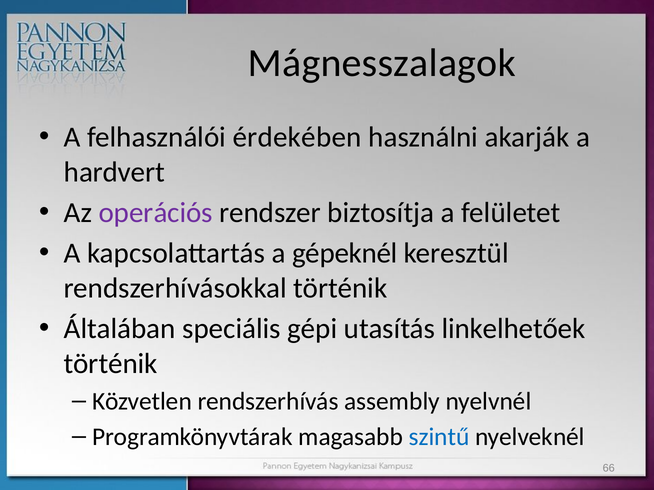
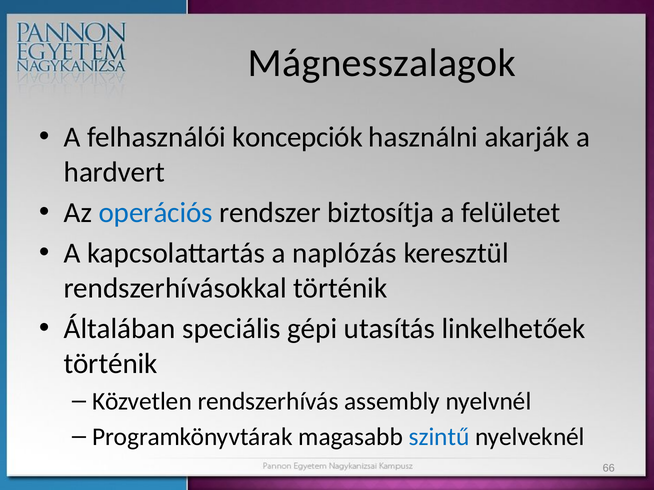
érdekében: érdekében -> koncepciók (297, 137)
operációs colour: purple -> blue (156, 213)
gépeknél: gépeknél -> naplózás (345, 254)
